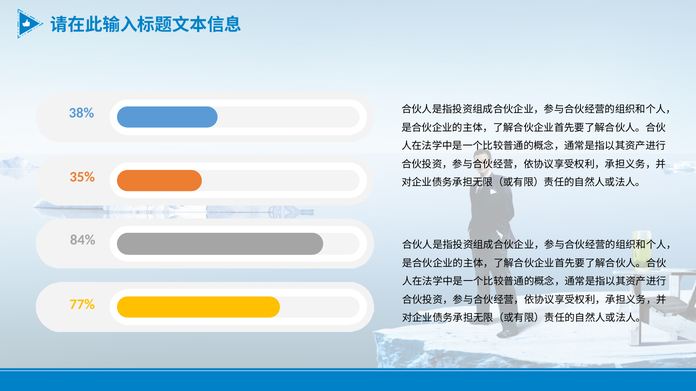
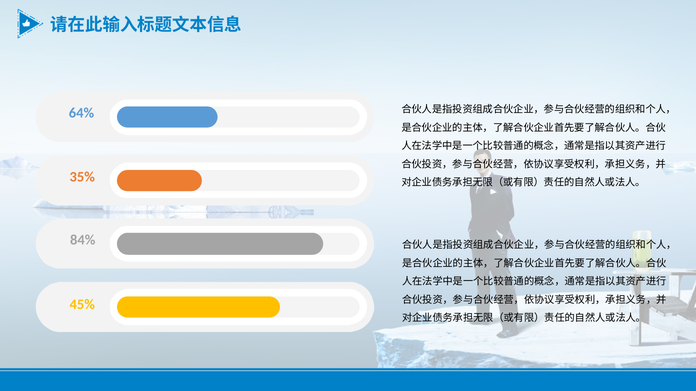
38%: 38% -> 64% (82, 113)
77%: 77% -> 45% (82, 305)
